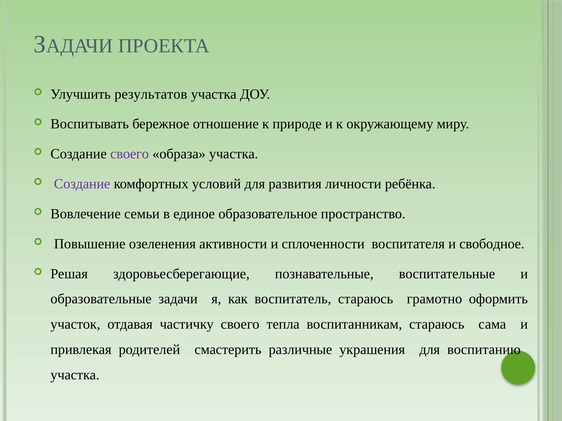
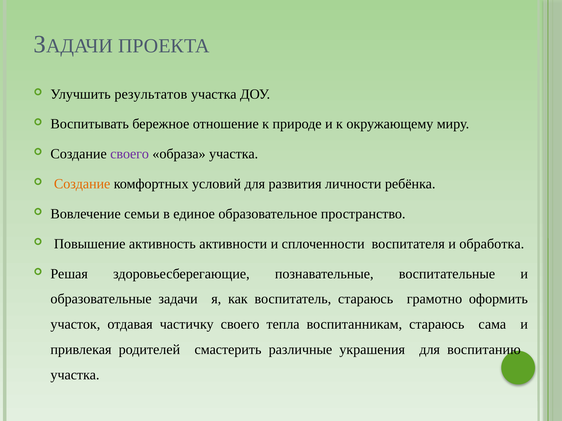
Создание colour: purple -> orange (82, 184)
озеленения: озеленения -> активность (162, 244)
свободное: свободное -> обработка (492, 244)
